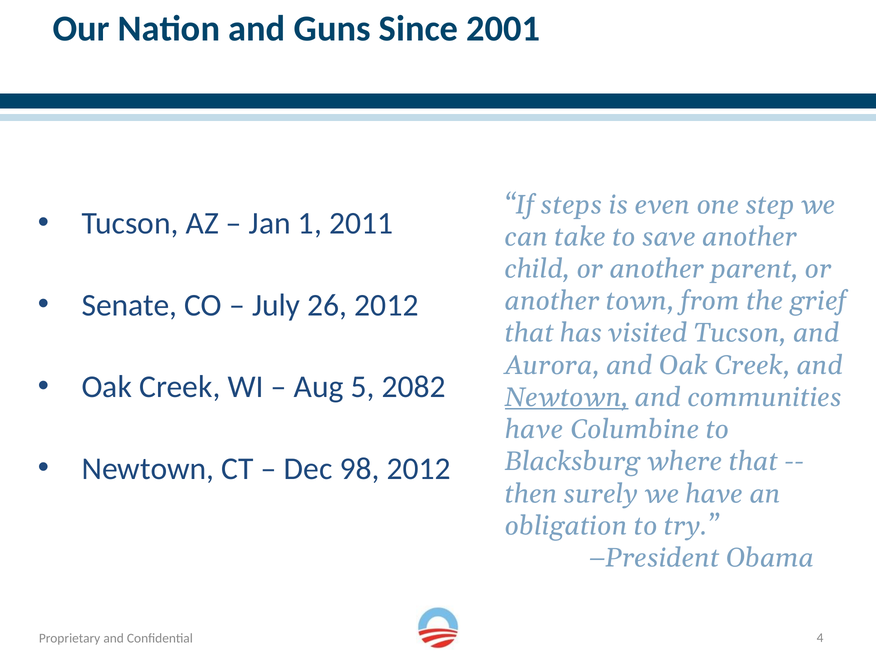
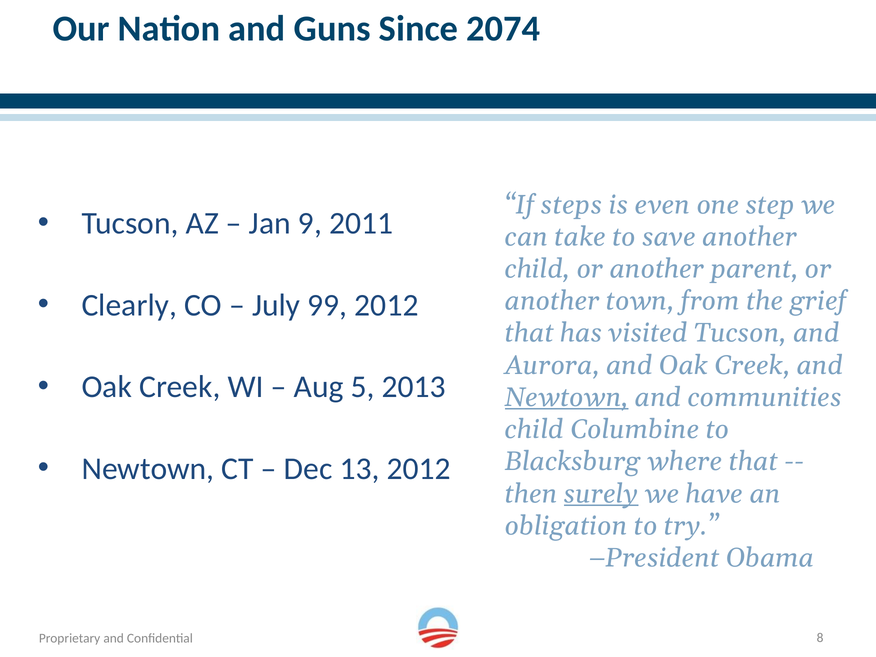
2001: 2001 -> 2074 (503, 29)
1: 1 -> 9 (310, 223)
Senate: Senate -> Clearly (129, 305)
26: 26 -> 99 (327, 305)
2082: 2082 -> 2013 (414, 387)
have: have -> child (534, 429)
98: 98 -> 13 (360, 469)
surely underline: none -> present (601, 494)
4: 4 -> 8 (820, 638)
